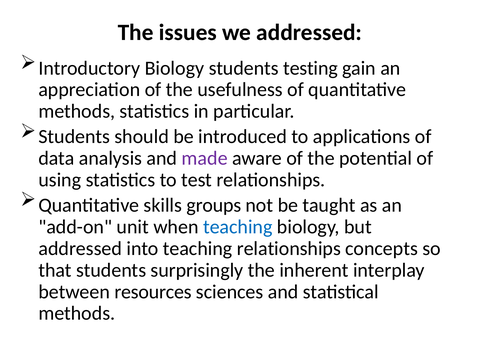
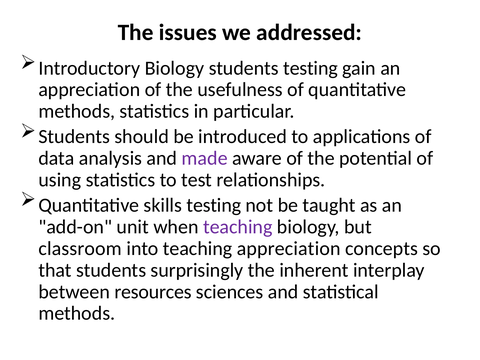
skills groups: groups -> testing (214, 205)
teaching colour: blue -> purple (238, 227)
addressed: addressed -> classroom (80, 249)
teaching relationships: relationships -> appreciation (289, 249)
